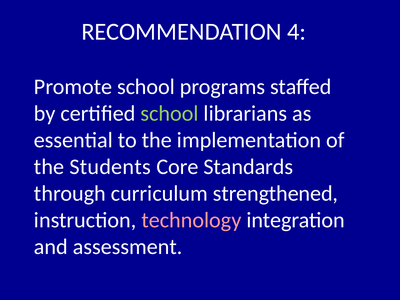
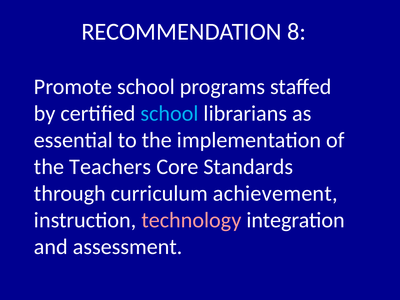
4: 4 -> 8 (297, 32)
school colour: light green -> light blue (170, 114)
Students: Students -> Teachers (110, 167)
strengthened: strengthened -> achievement (275, 194)
